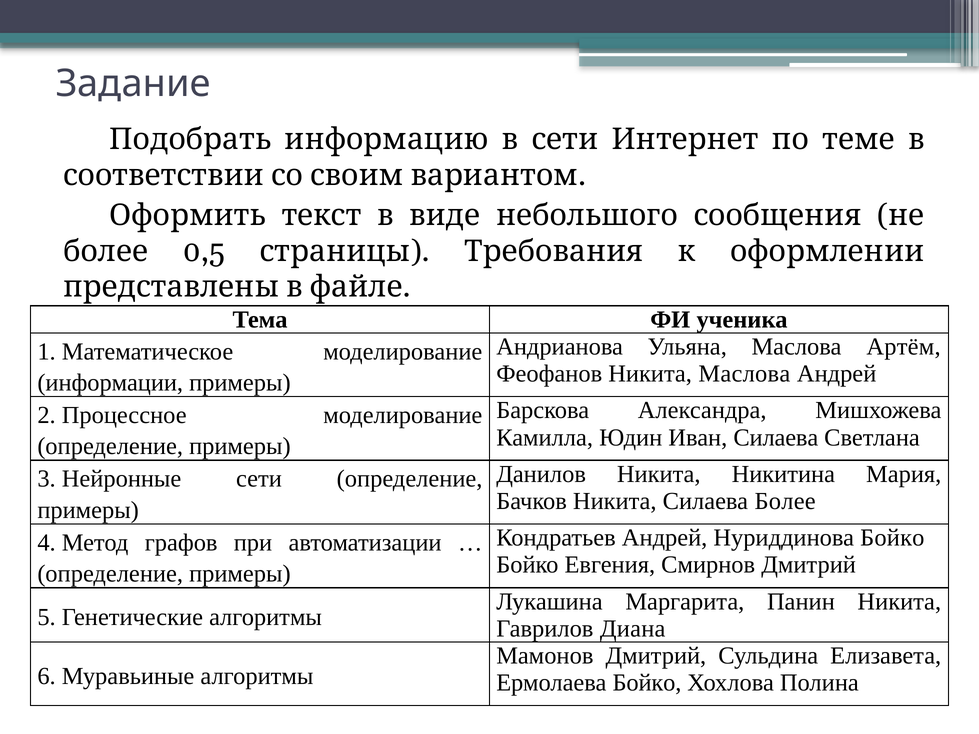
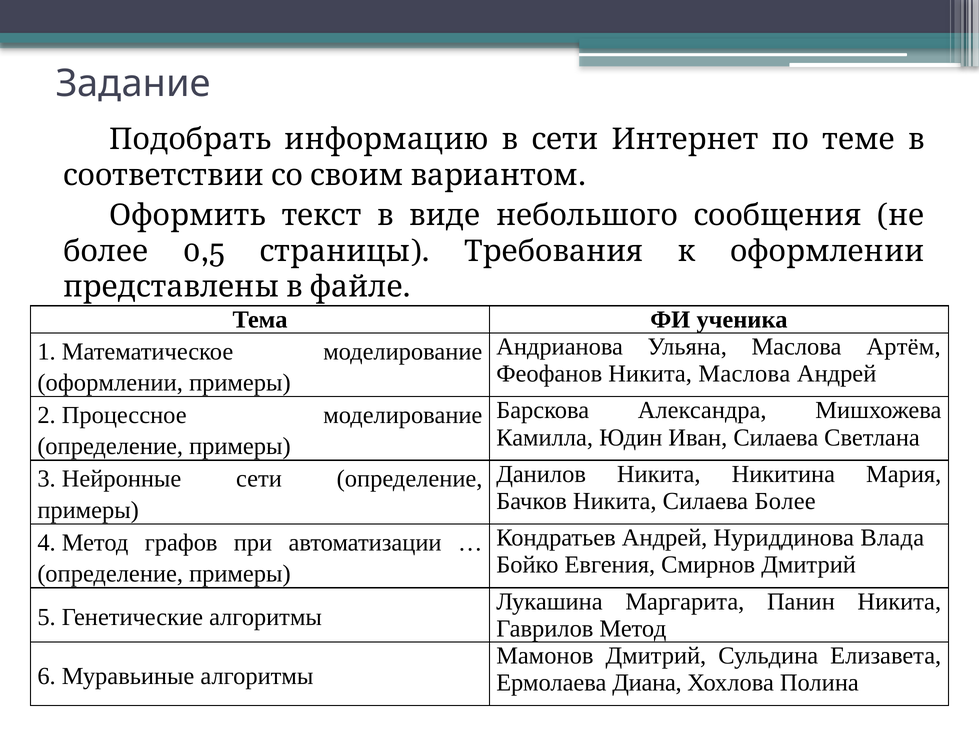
информации: информации -> оформлении (110, 383)
Нуриддинова Бойко: Бойко -> Влада (892, 538)
Гаврилов Диана: Диана -> Метод (633, 629)
Ермолаева Бойко: Бойко -> Диана (647, 683)
